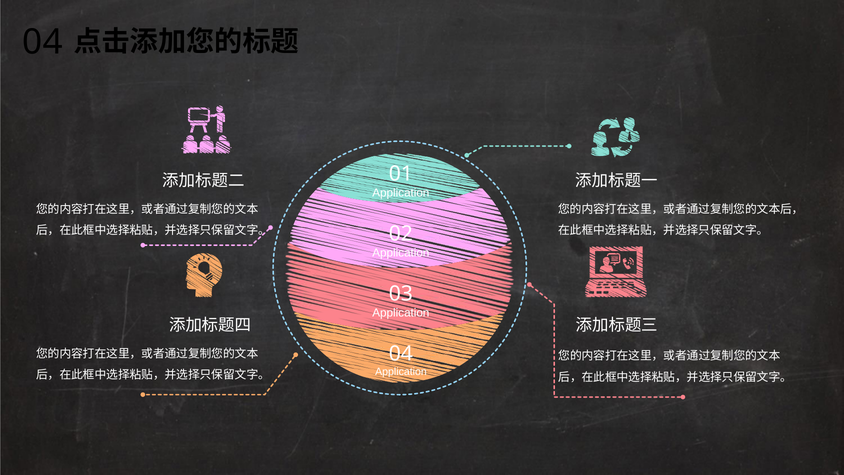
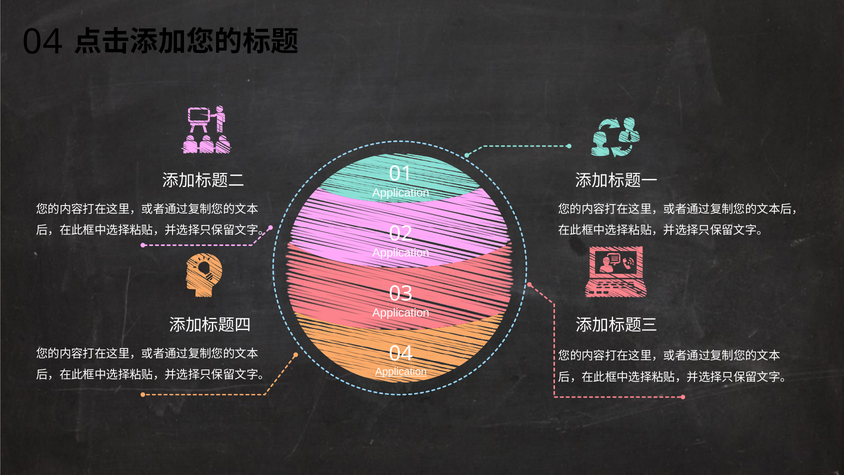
Application underline: none -> present (401, 372)
